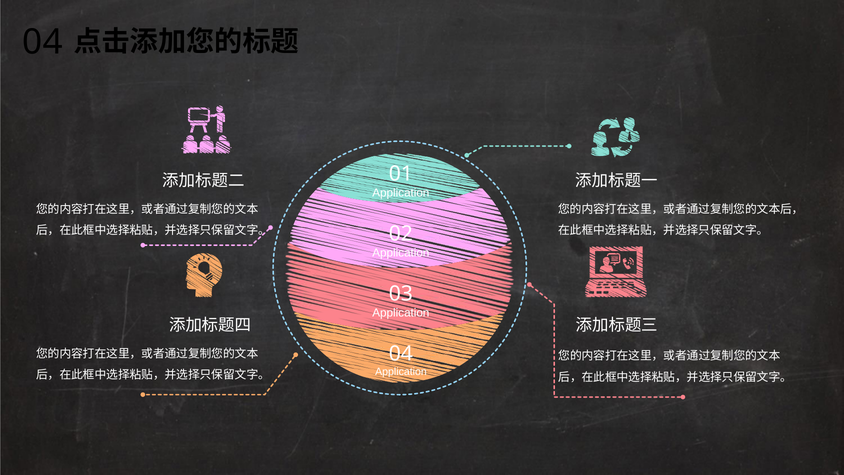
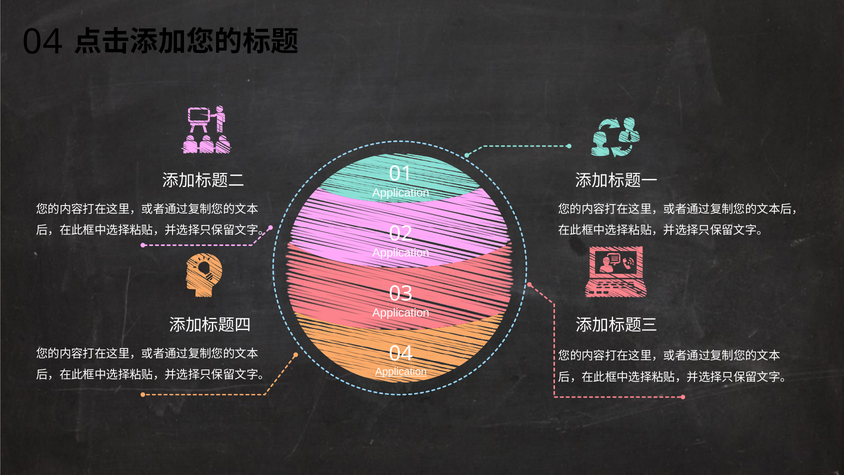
Application underline: none -> present (401, 372)
